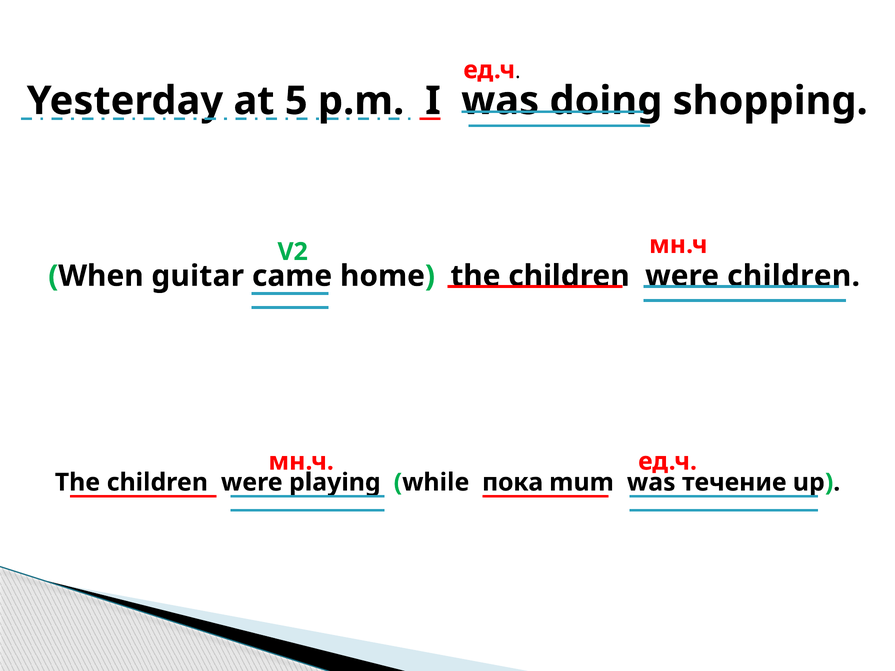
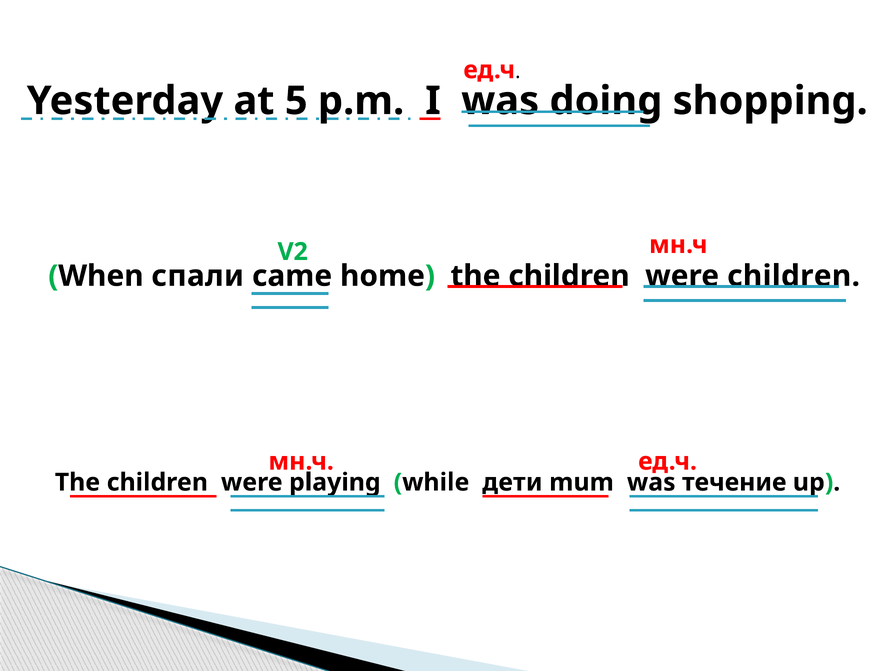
guitar: guitar -> спали (198, 276)
пока: пока -> дети (512, 483)
